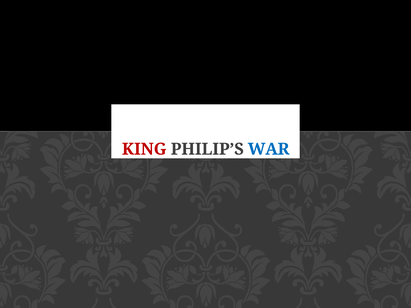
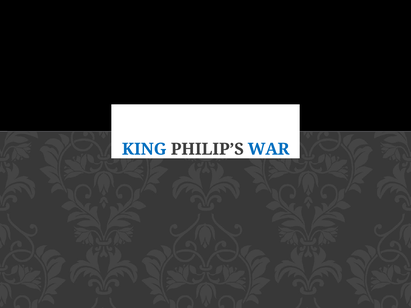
KING colour: red -> blue (144, 149)
